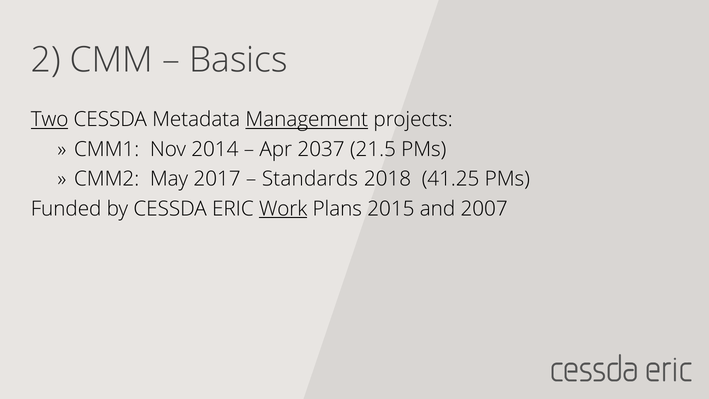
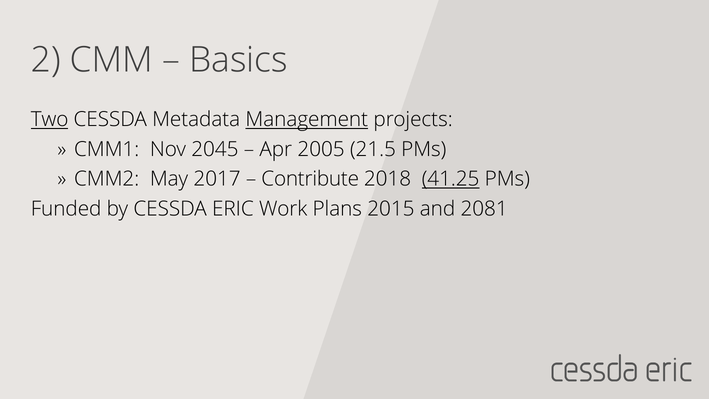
2014: 2014 -> 2045 (215, 149)
2037: 2037 -> 2005 (321, 149)
Standards: Standards -> Contribute (310, 179)
41.25 underline: none -> present (451, 179)
Work underline: present -> none (283, 209)
2007: 2007 -> 2081 (484, 209)
